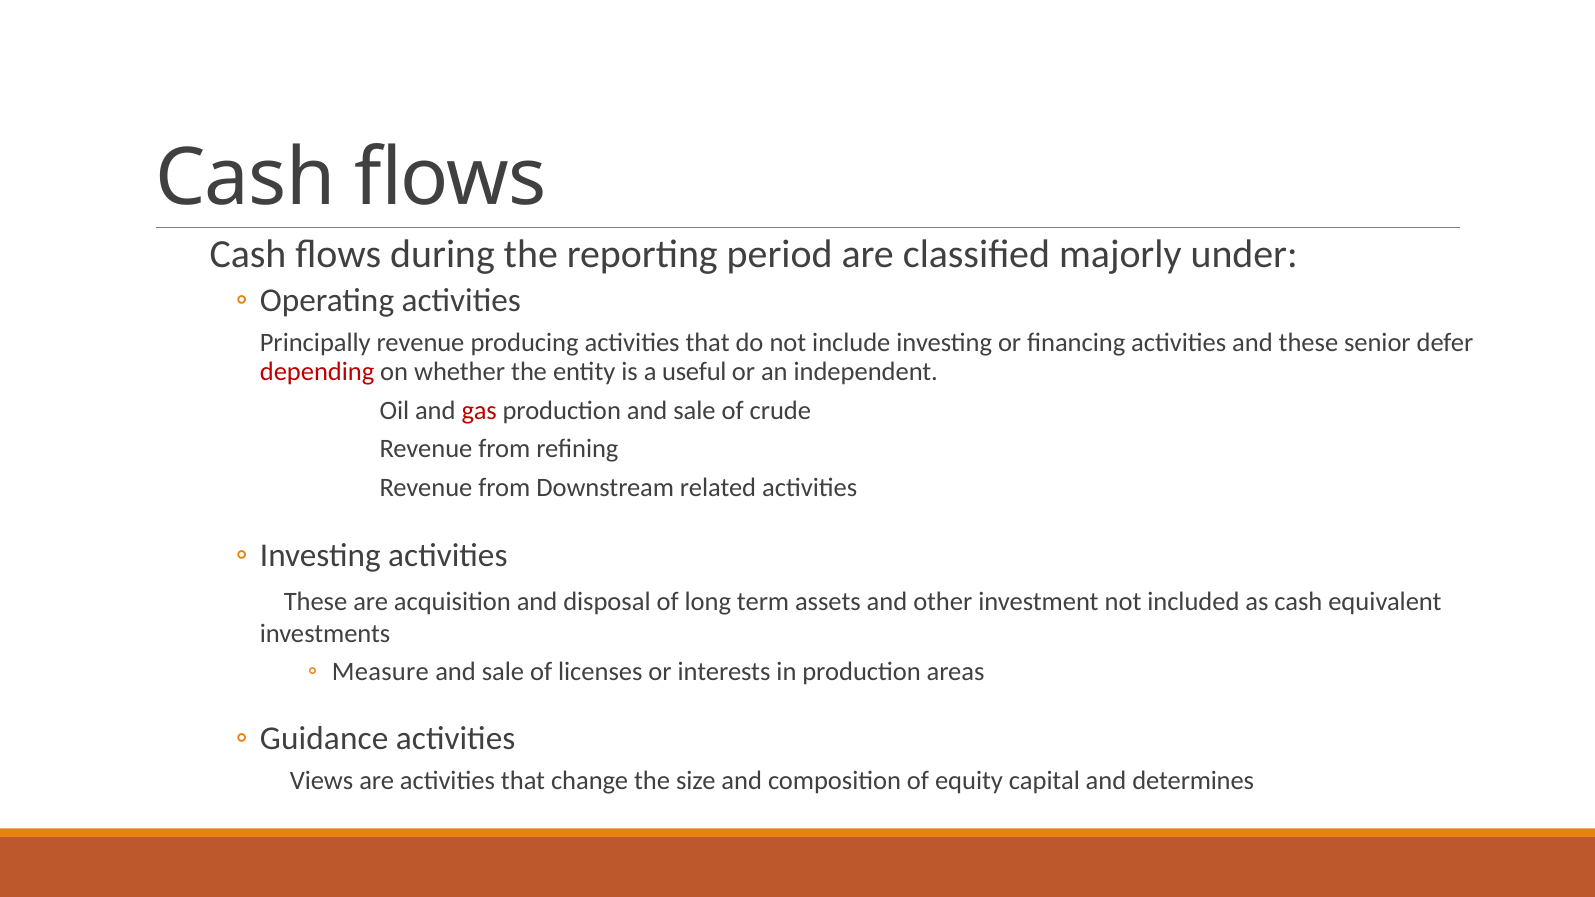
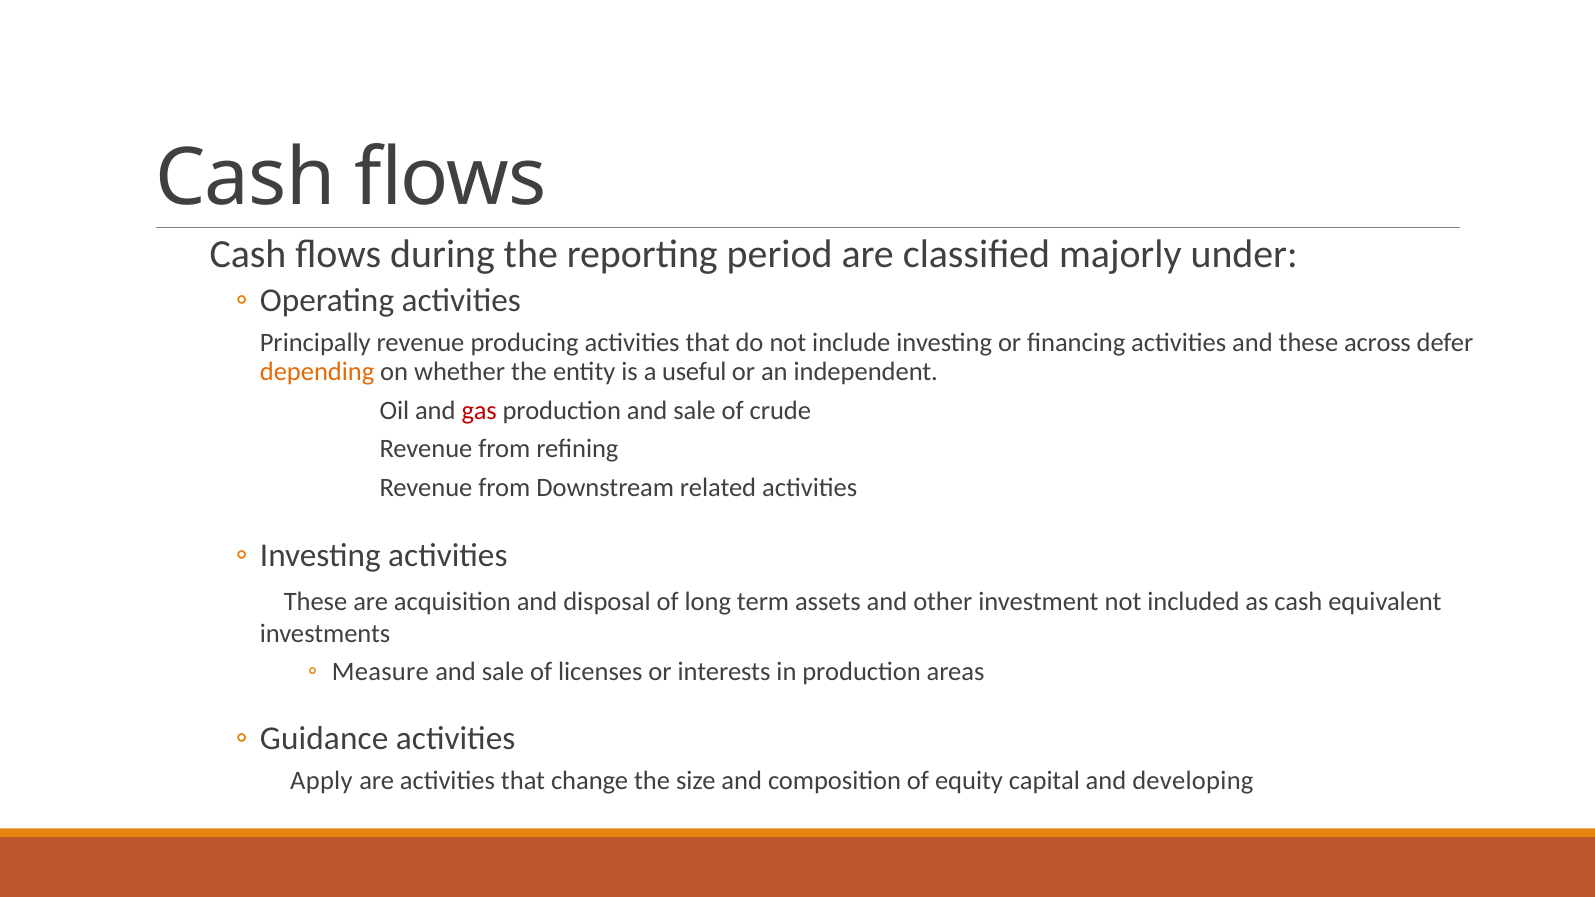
senior: senior -> across (1378, 343)
depending colour: red -> orange (317, 372)
Views: Views -> Apply (321, 781)
determines: determines -> developing (1193, 781)
